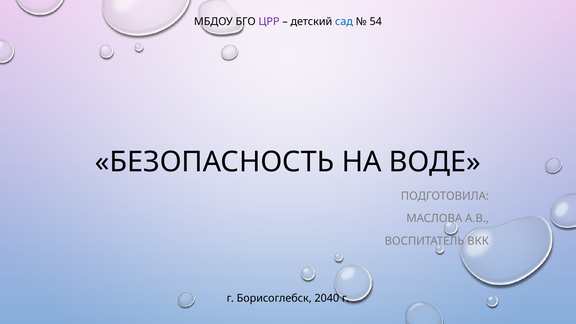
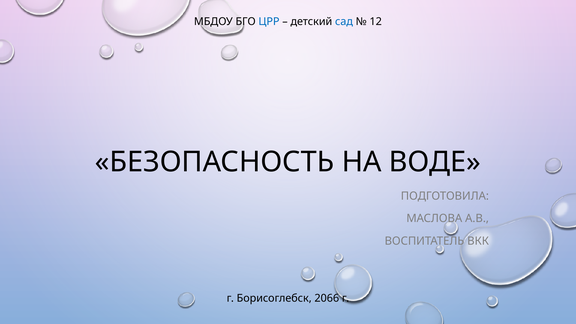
ЦРР colour: purple -> blue (269, 22)
54: 54 -> 12 (376, 22)
2040: 2040 -> 2066 (327, 298)
